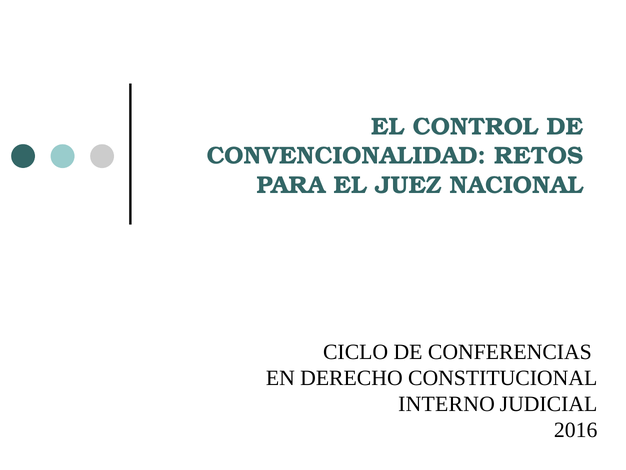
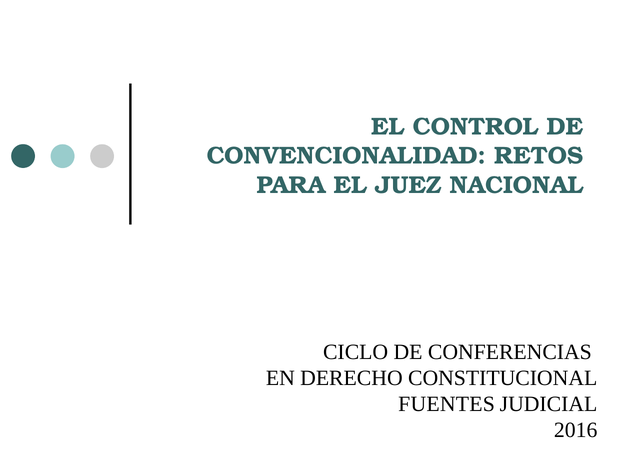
INTERNO: INTERNO -> FUENTES (447, 404)
